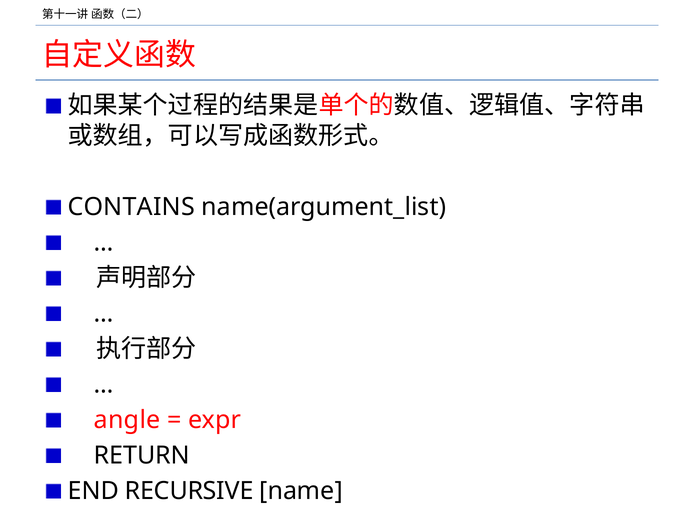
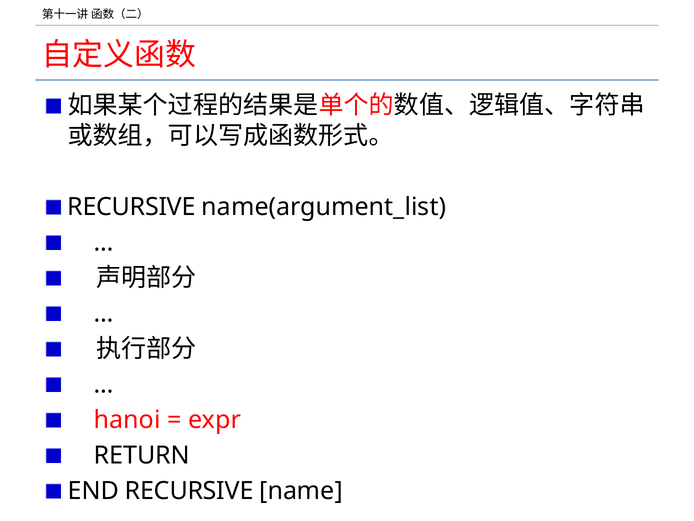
CONTAINS: CONTAINS -> RECURSIVE (131, 207)
angle: angle -> hanoi (127, 419)
